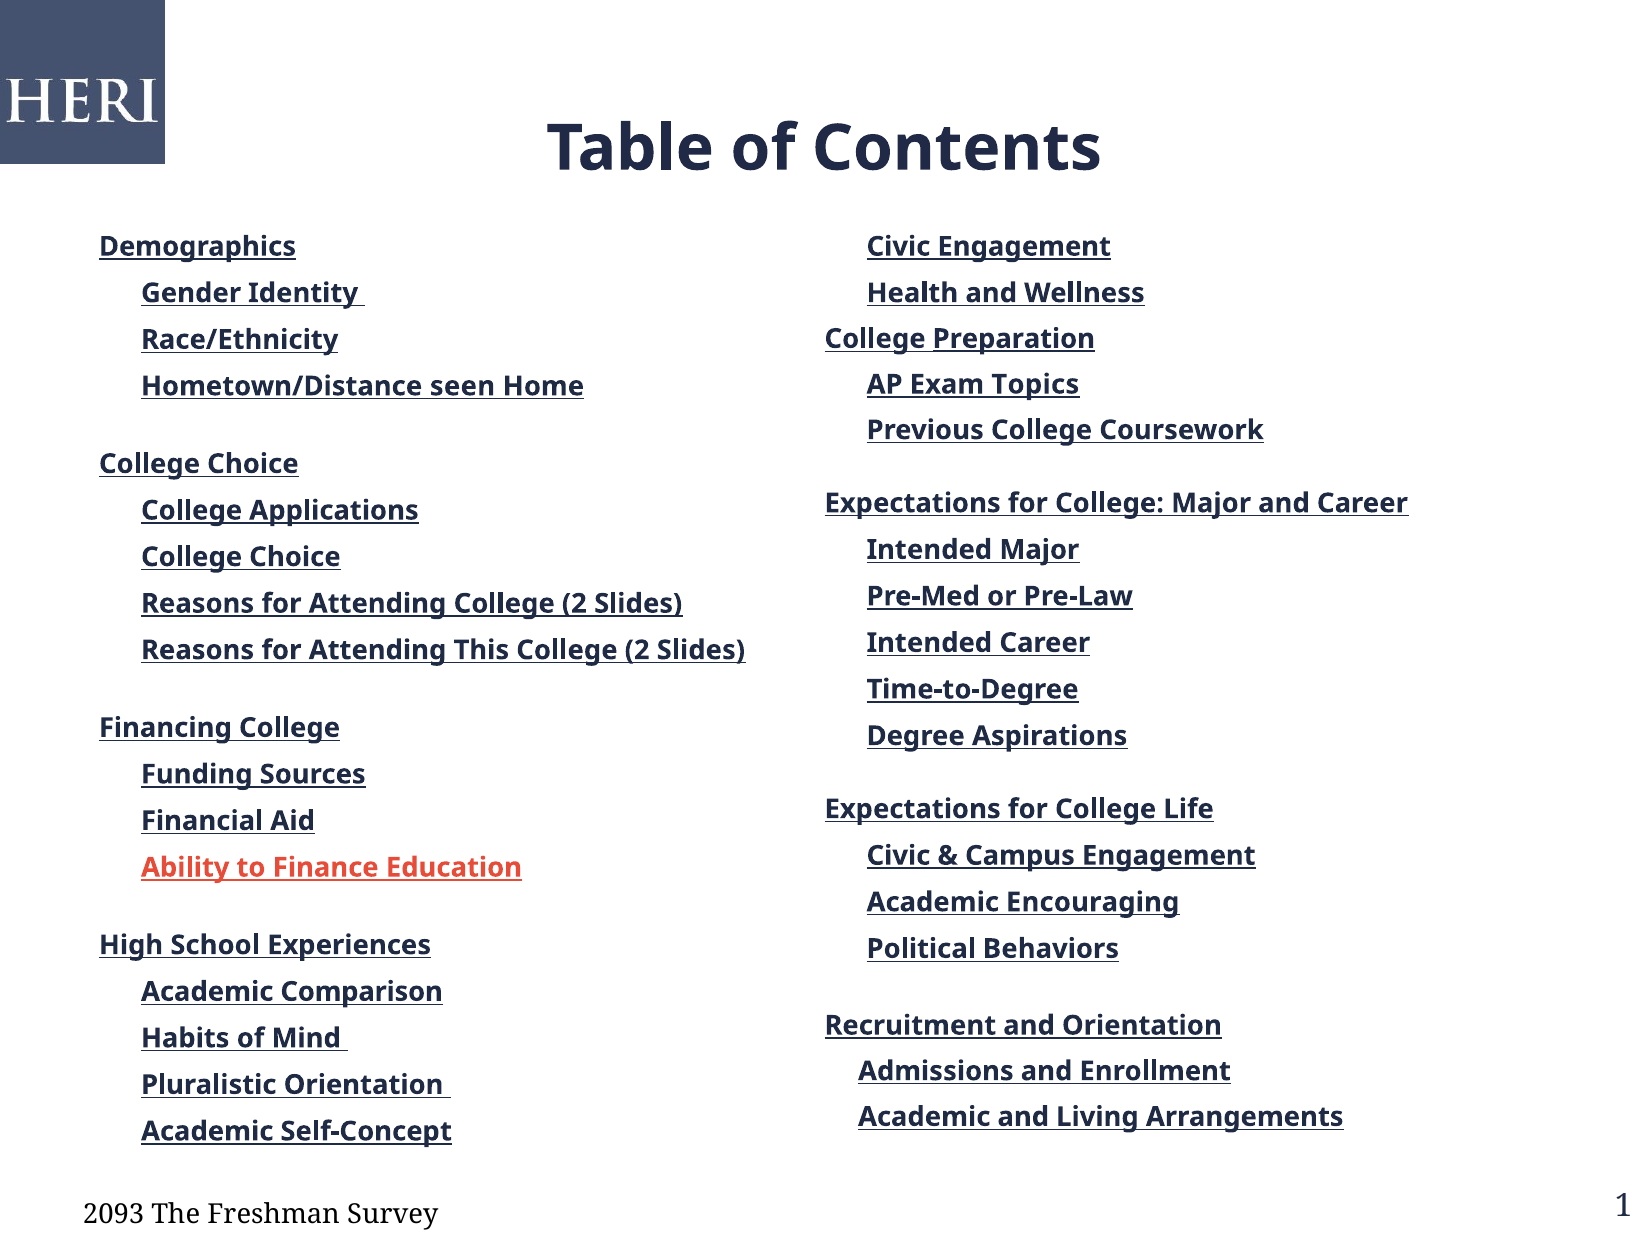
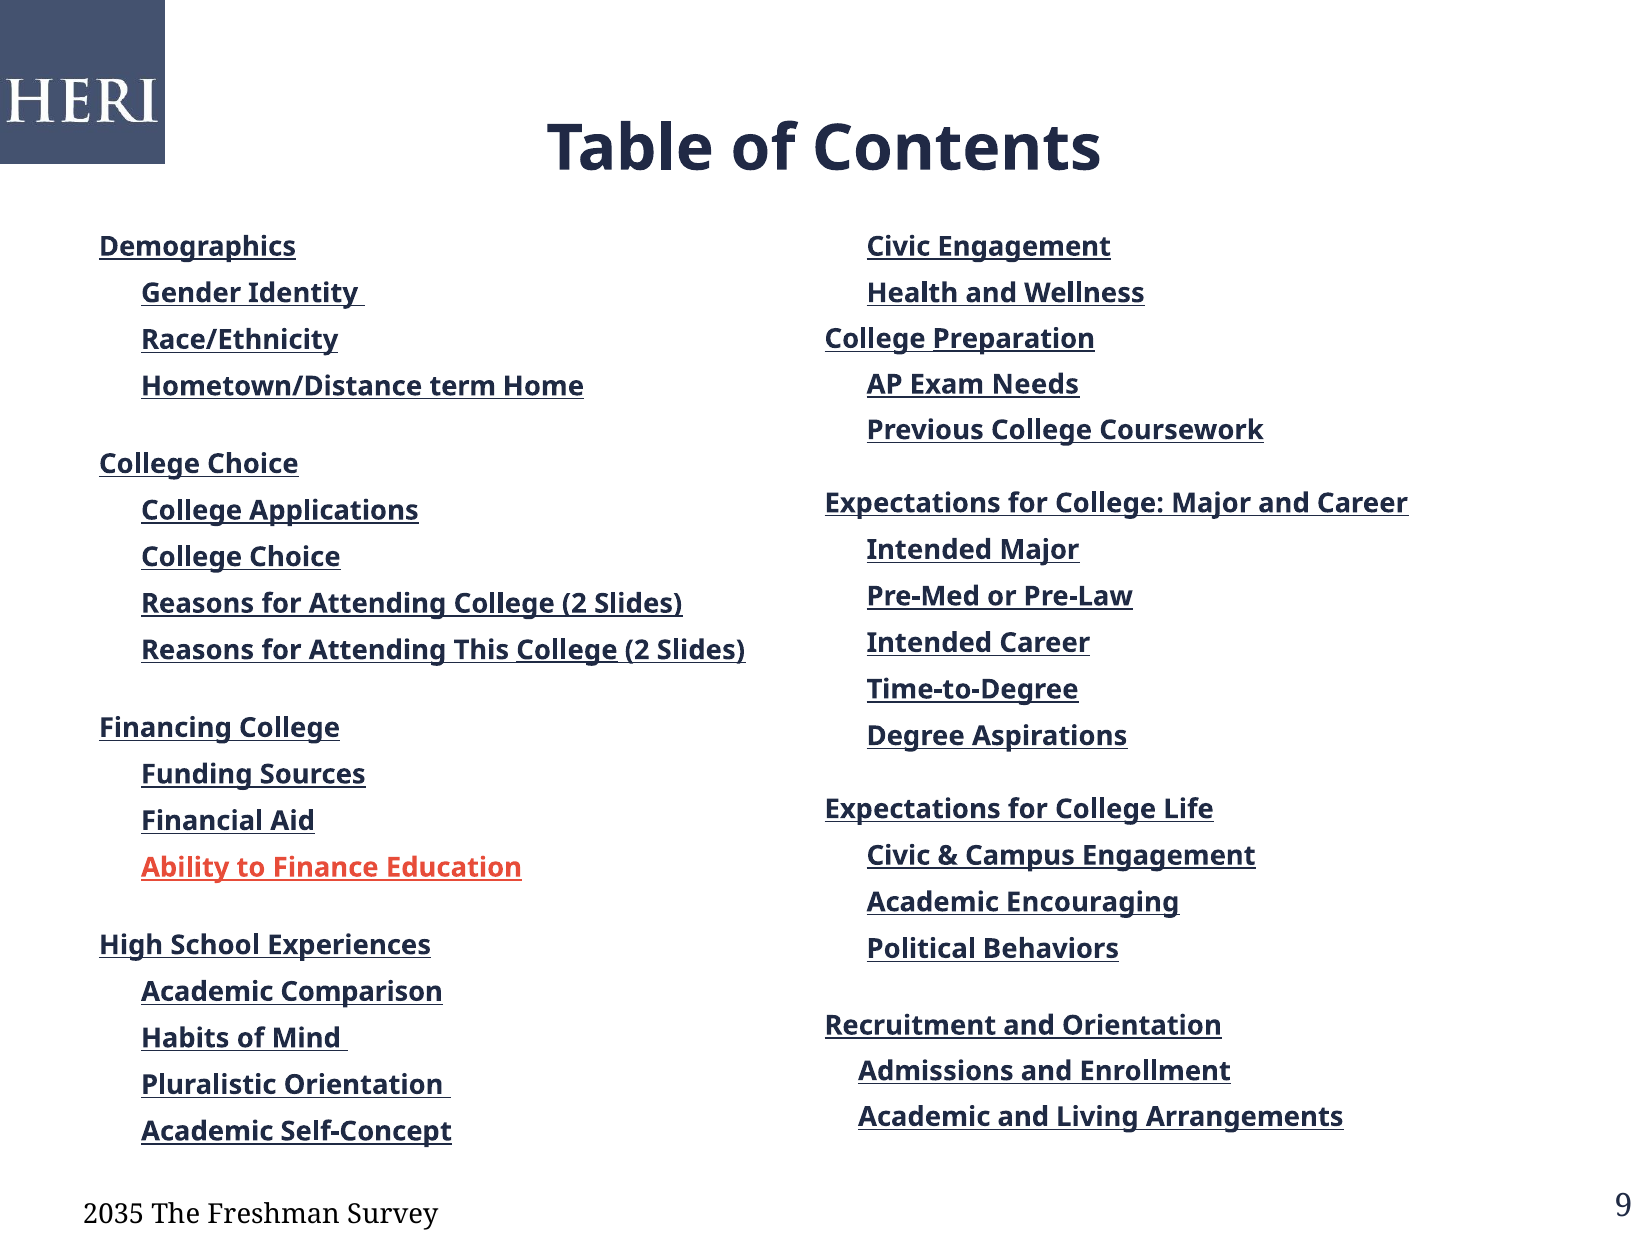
Topics: Topics -> Needs (1035, 384)
seen: seen -> term (463, 386)
College underline: none -> present (567, 650)
2093: 2093 -> 2035 (114, 1214)
1: 1 -> 9 (1624, 1206)
